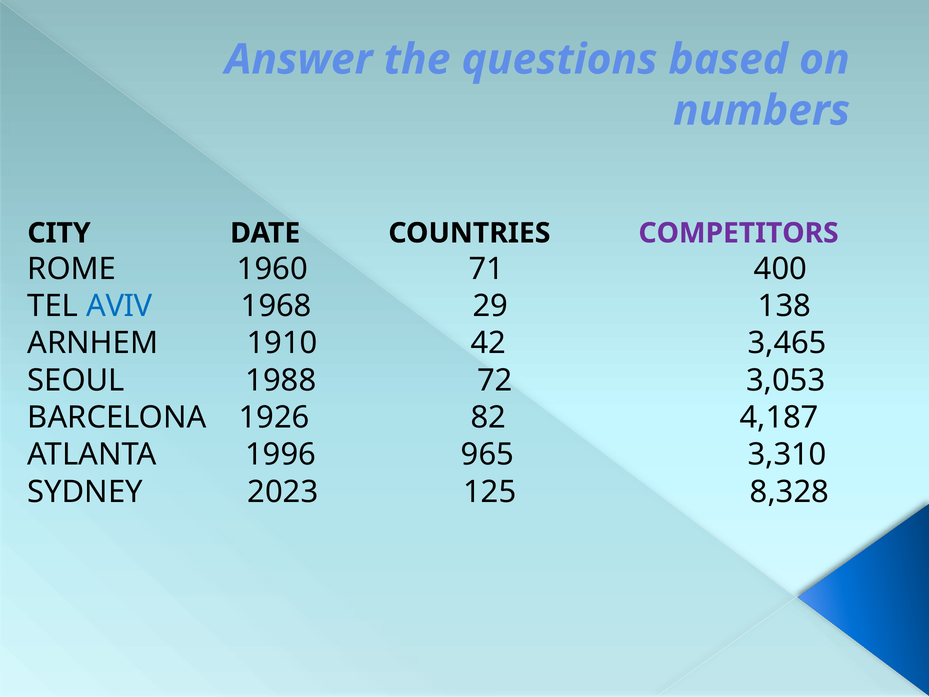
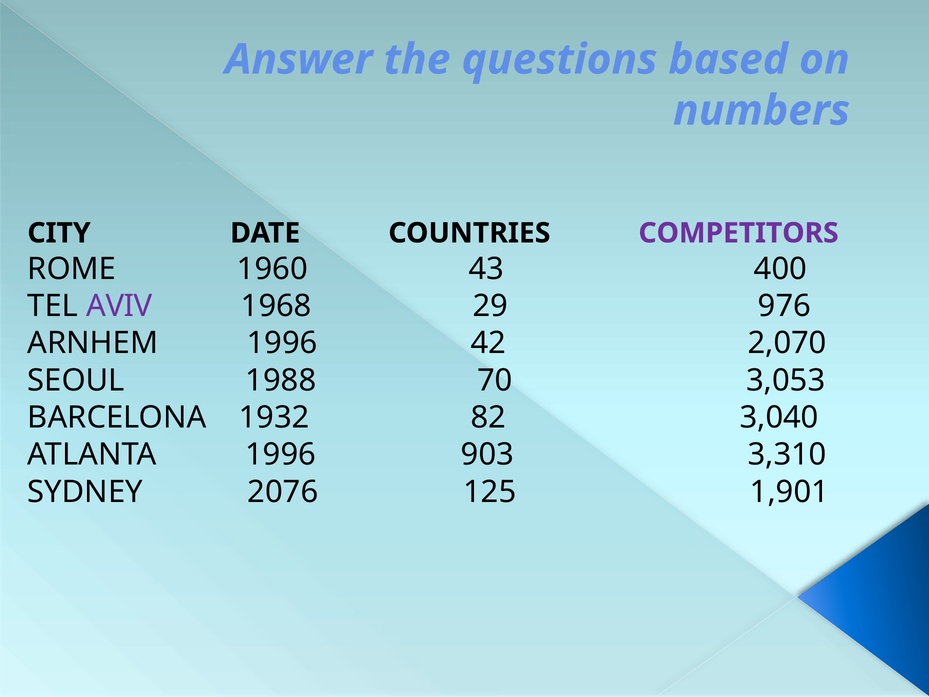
71: 71 -> 43 (486, 269)
AVIV colour: blue -> purple (119, 306)
138: 138 -> 976 (784, 306)
ARNHEM 1910: 1910 -> 1996 (282, 343)
3,465: 3,465 -> 2,070 (787, 343)
72: 72 -> 70 (495, 380)
1926: 1926 -> 1932 (274, 417)
4,187: 4,187 -> 3,040 (779, 417)
965: 965 -> 903 (487, 455)
2023: 2023 -> 2076 (283, 492)
8,328: 8,328 -> 1,901 (789, 492)
